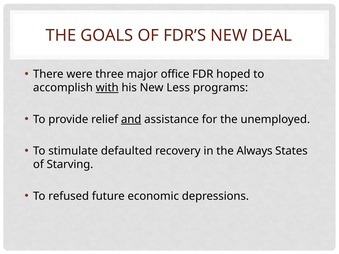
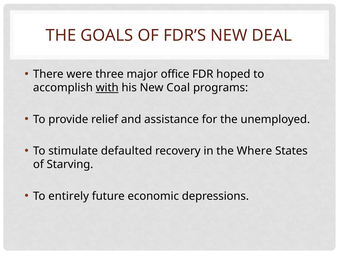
Less: Less -> Coal (178, 88)
and underline: present -> none (131, 119)
Always: Always -> Where (254, 151)
refused: refused -> entirely (69, 196)
